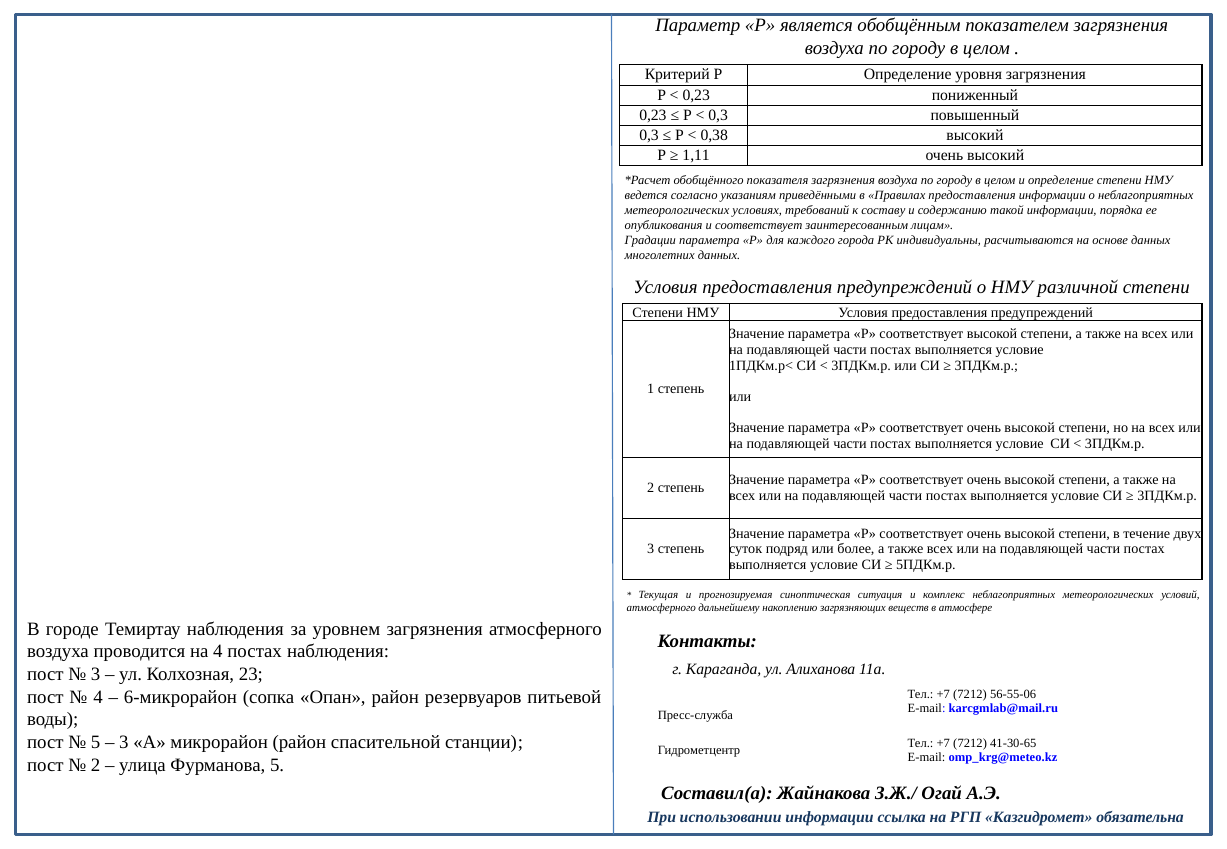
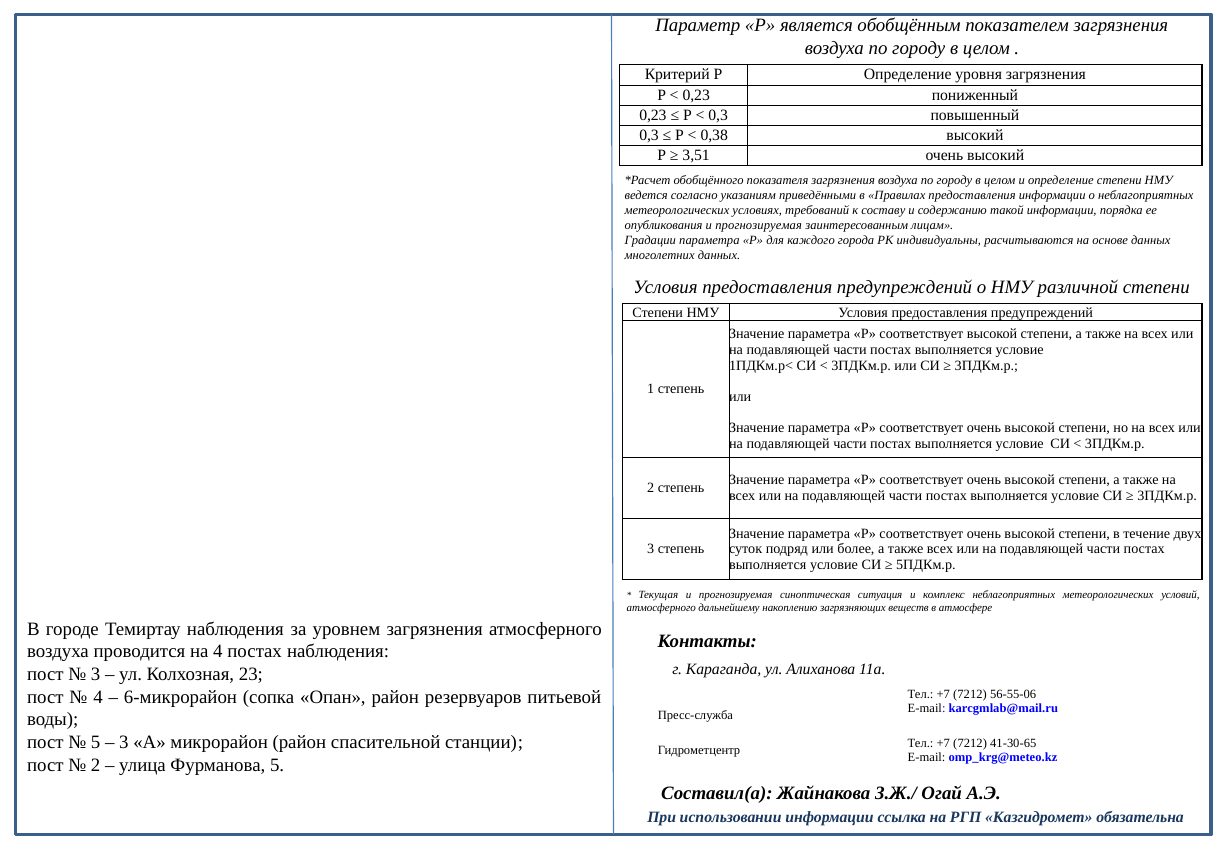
1,11: 1,11 -> 3,51 (696, 156)
опубликования и соответствует: соответствует -> прогнозируемая (759, 226)
